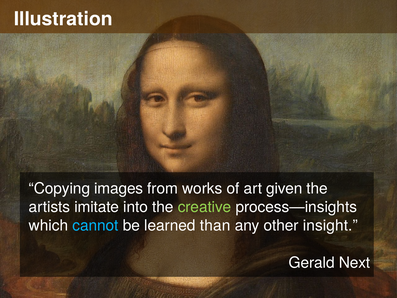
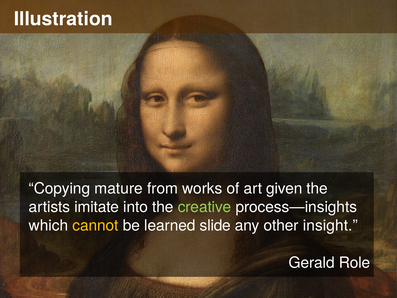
images: images -> mature (119, 188)
cannot colour: light blue -> yellow (95, 225)
than: than -> slide (215, 225)
Next: Next -> Role (355, 262)
